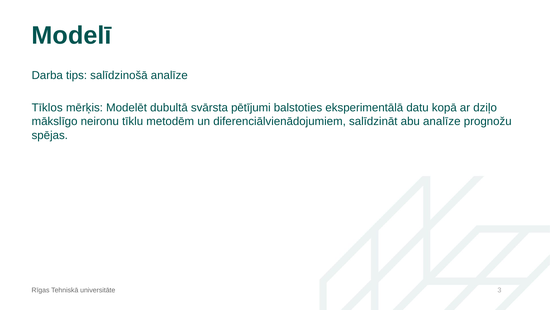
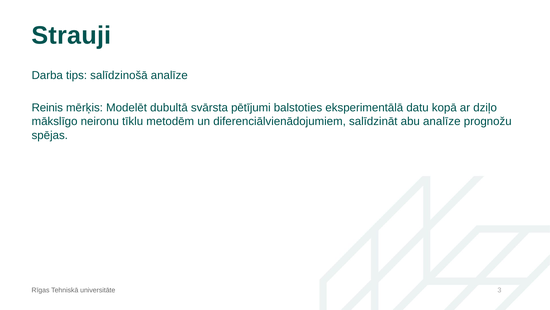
Modelī: Modelī -> Strauji (71, 35)
Tīklos: Tīklos -> Reinis (47, 107)
